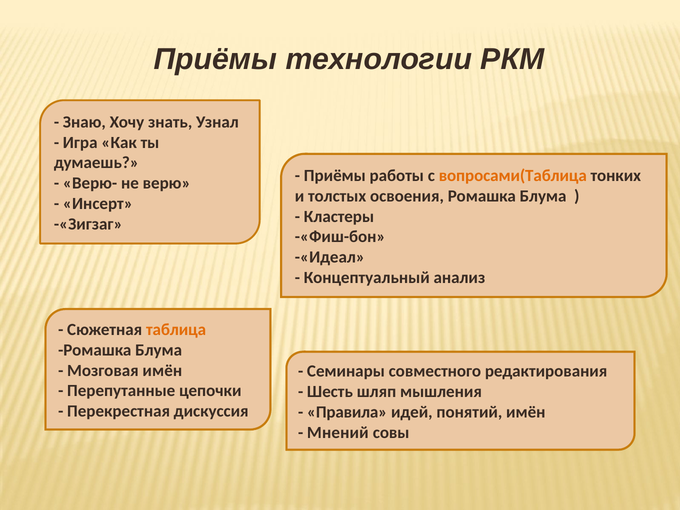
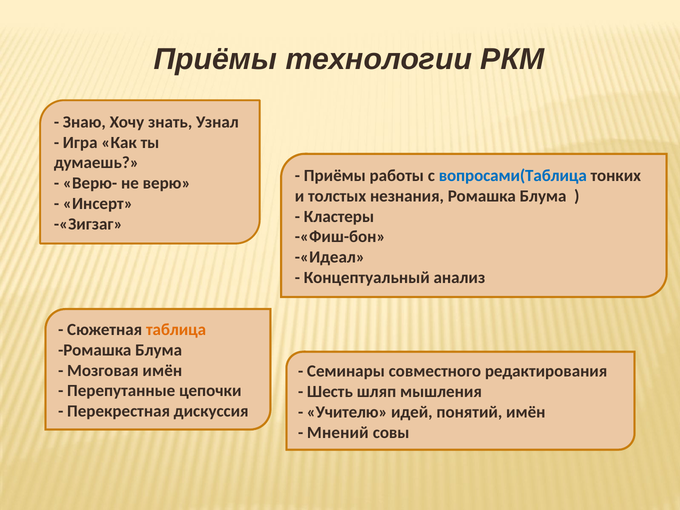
вопросами(Таблица colour: orange -> blue (513, 176)
освоения: освоения -> незнания (407, 196)
Правила: Правила -> Учителю (347, 412)
